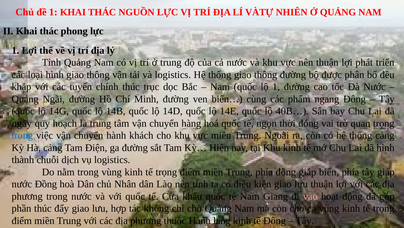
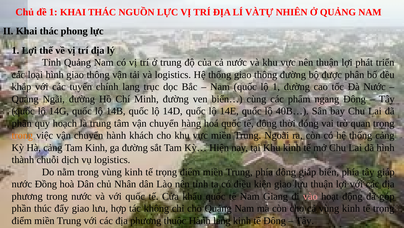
chính thúc: thúc -> lang (131, 87)
ngày: ngày -> phân (22, 123)
quốc tế ngọn: ngọn -> đông (267, 123)
trong colour: blue -> orange (22, 135)
Tam Điện: Điện -> Kinh (96, 147)
